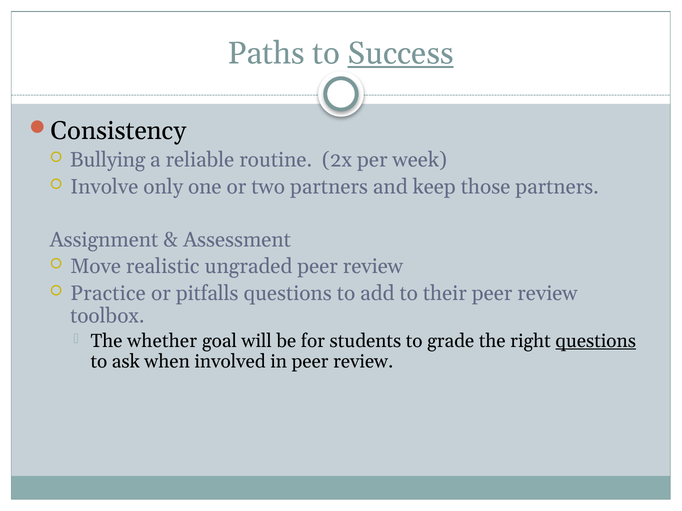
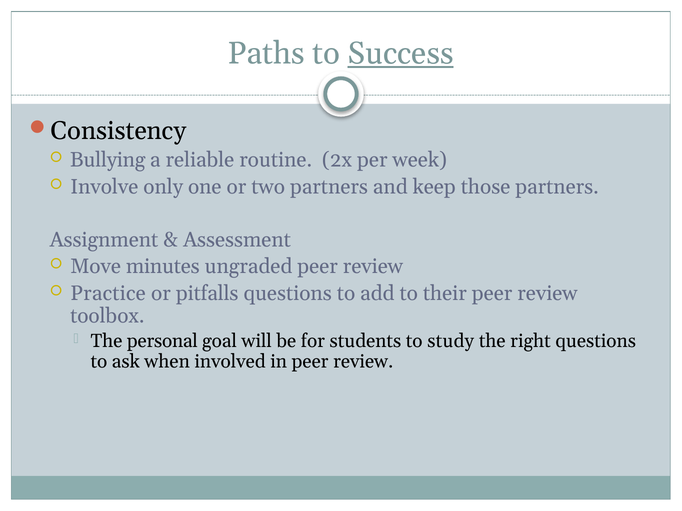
realistic: realistic -> minutes (163, 267)
whether: whether -> personal (162, 341)
grade: grade -> study (451, 341)
questions underline: present -> none (596, 341)
